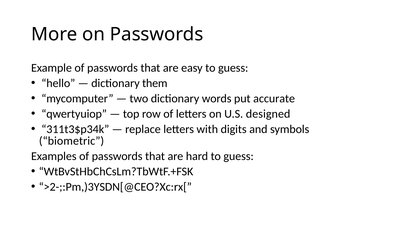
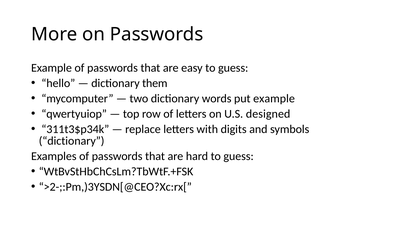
put accurate: accurate -> example (274, 99)
biometric: biometric -> dictionary (72, 141)
